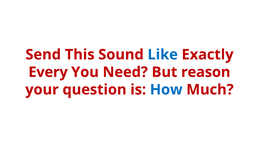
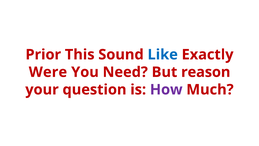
Send: Send -> Prior (43, 54)
Every: Every -> Were (48, 72)
How colour: blue -> purple (166, 89)
